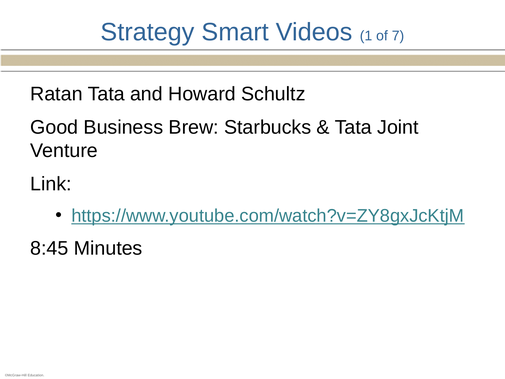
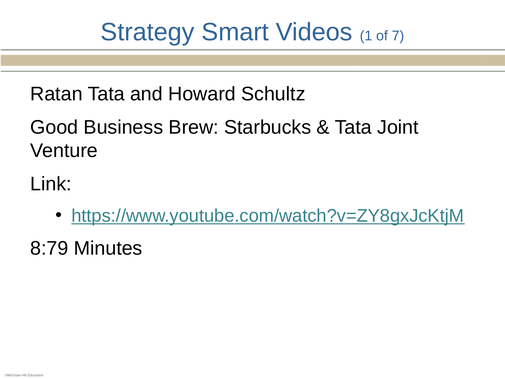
8:45: 8:45 -> 8:79 (49, 248)
